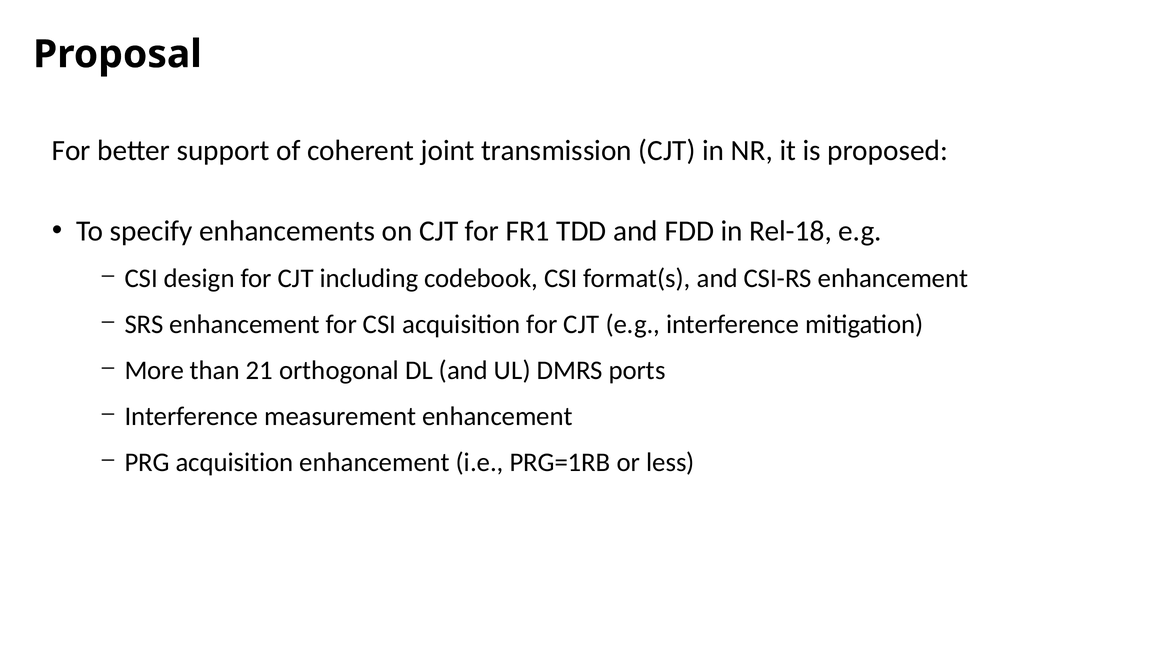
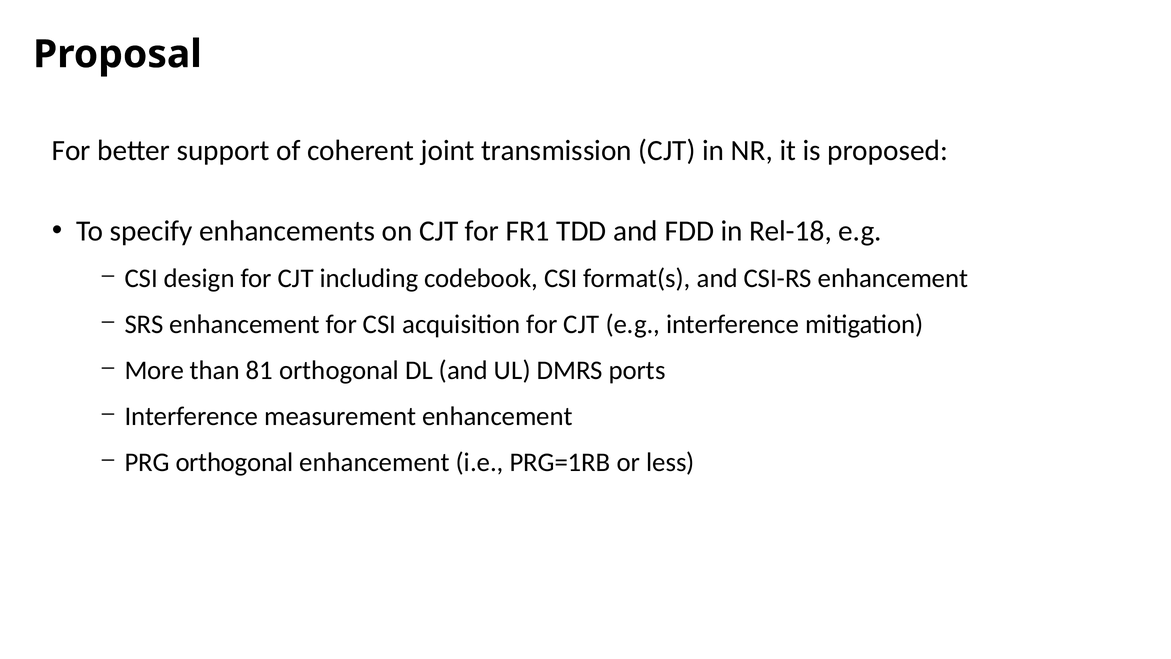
21: 21 -> 81 (259, 370)
PRG acquisition: acquisition -> orthogonal (235, 462)
